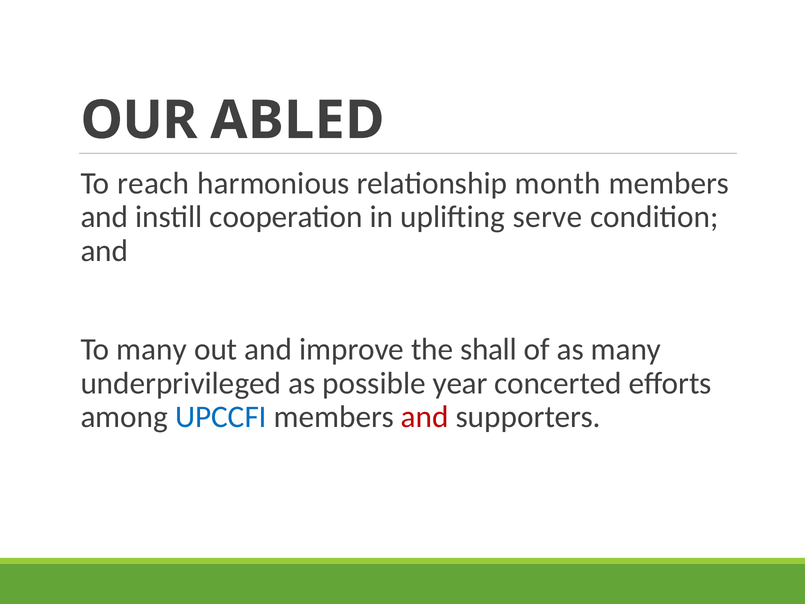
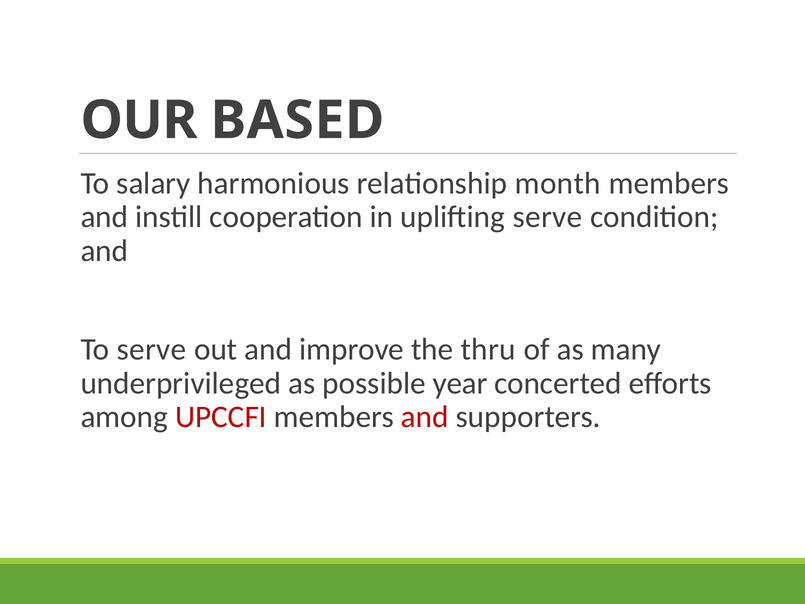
ABLED: ABLED -> BASED (297, 120)
reach: reach -> salary (153, 183)
To many: many -> serve (152, 349)
shall: shall -> thru (488, 349)
UPCCFI colour: blue -> red (221, 417)
